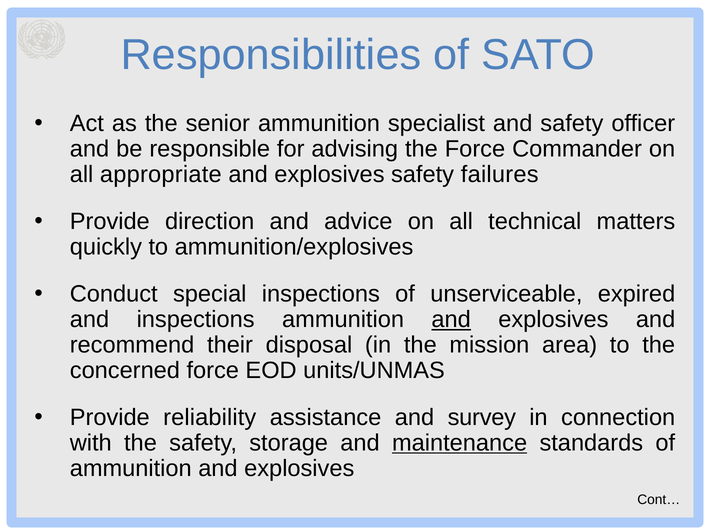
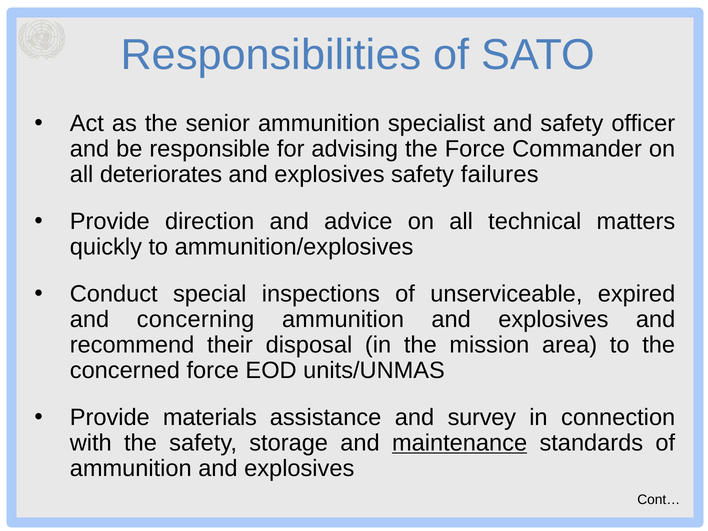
appropriate: appropriate -> deteriorates (161, 175)
and inspections: inspections -> concerning (196, 319)
and underline: present -> none (451, 319)
reliability: reliability -> materials (210, 417)
